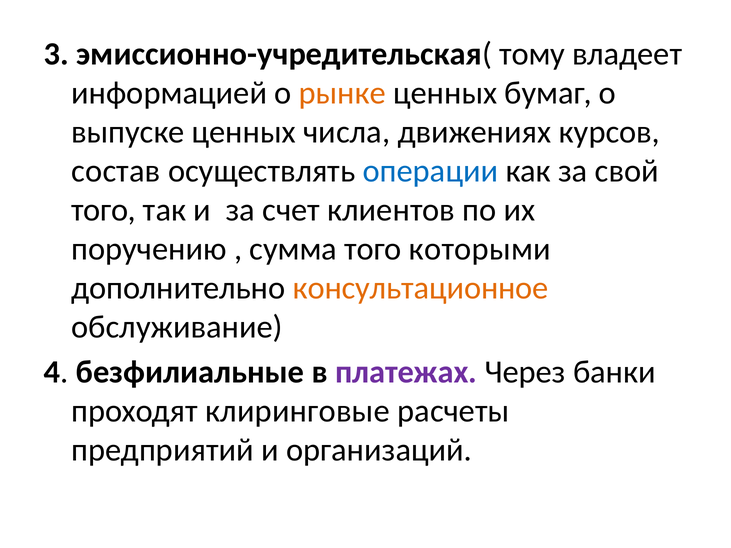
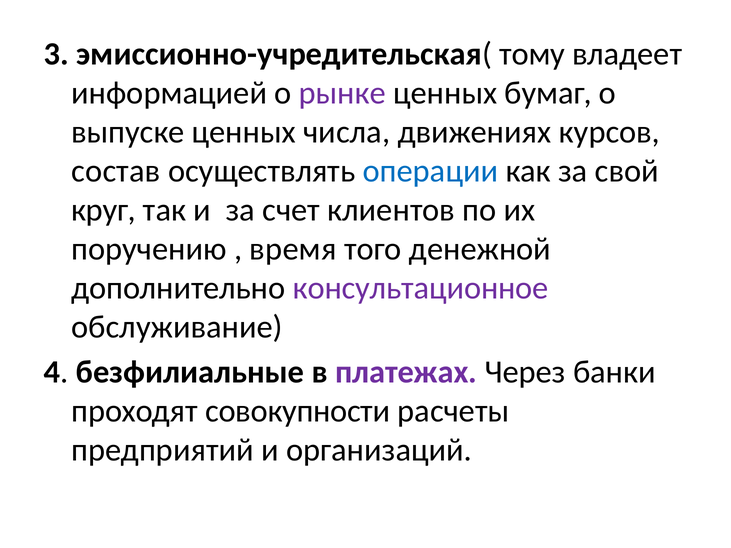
рынке colour: orange -> purple (342, 93)
того: того -> круг (104, 210)
сумма: сумма -> время (293, 249)
которыми: которыми -> денежной (480, 249)
консультационное colour: orange -> purple (421, 288)
клиринговые: клиринговые -> совокупности (298, 411)
